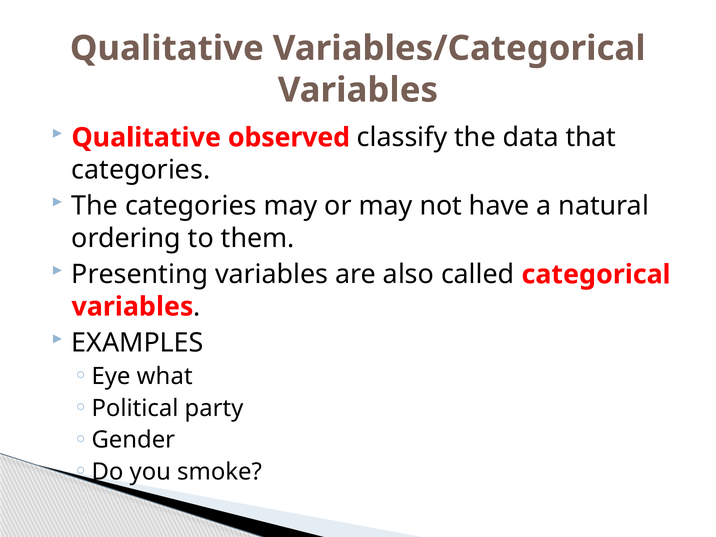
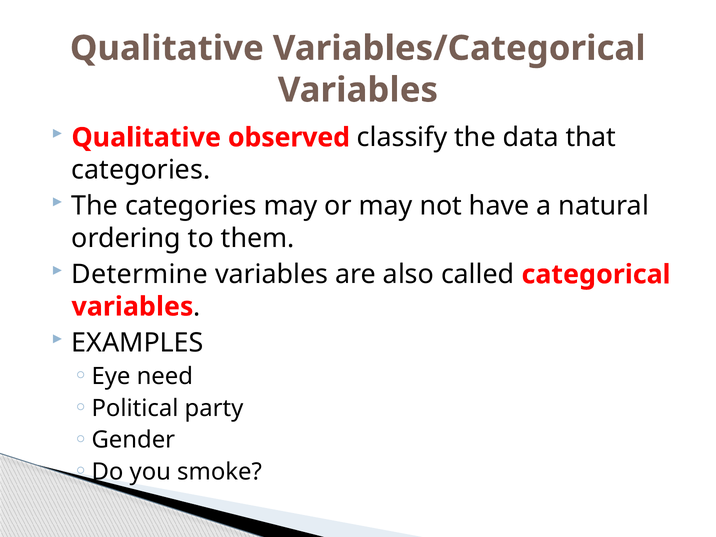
Presenting: Presenting -> Determine (140, 274)
what: what -> need (165, 376)
